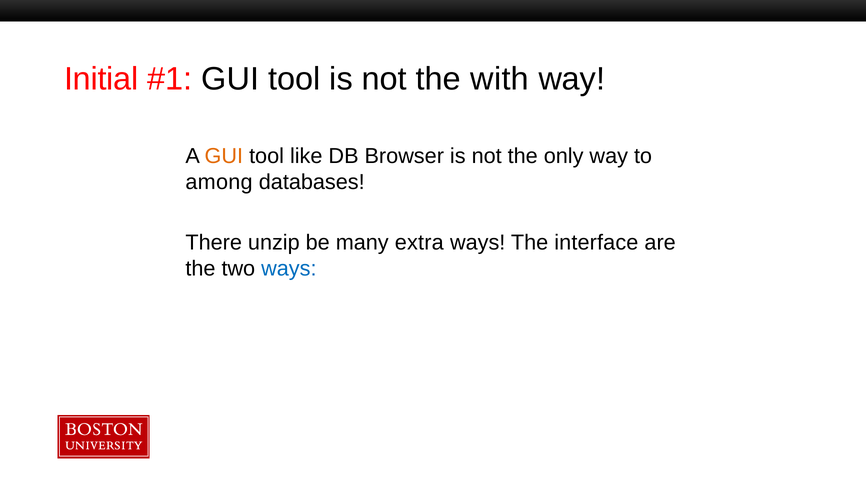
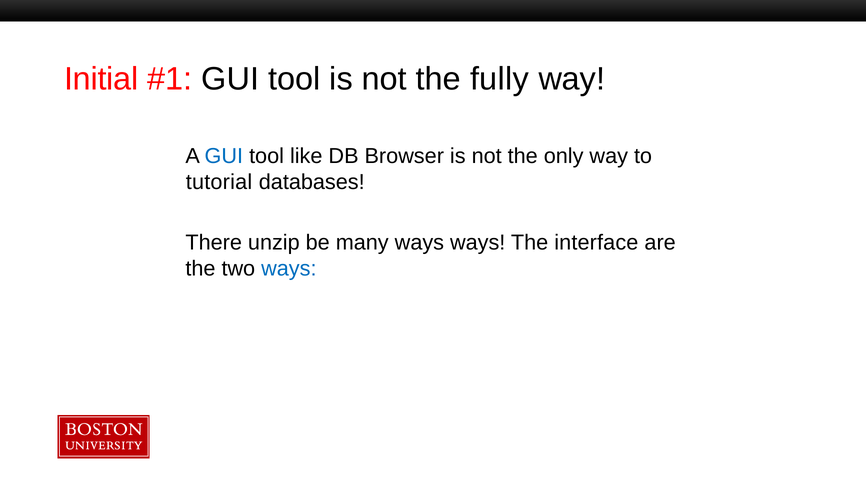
with: with -> fully (500, 79)
GUI colour: orange -> blue (224, 156)
among: among -> tutorial (219, 182)
many extra: extra -> ways (419, 243)
